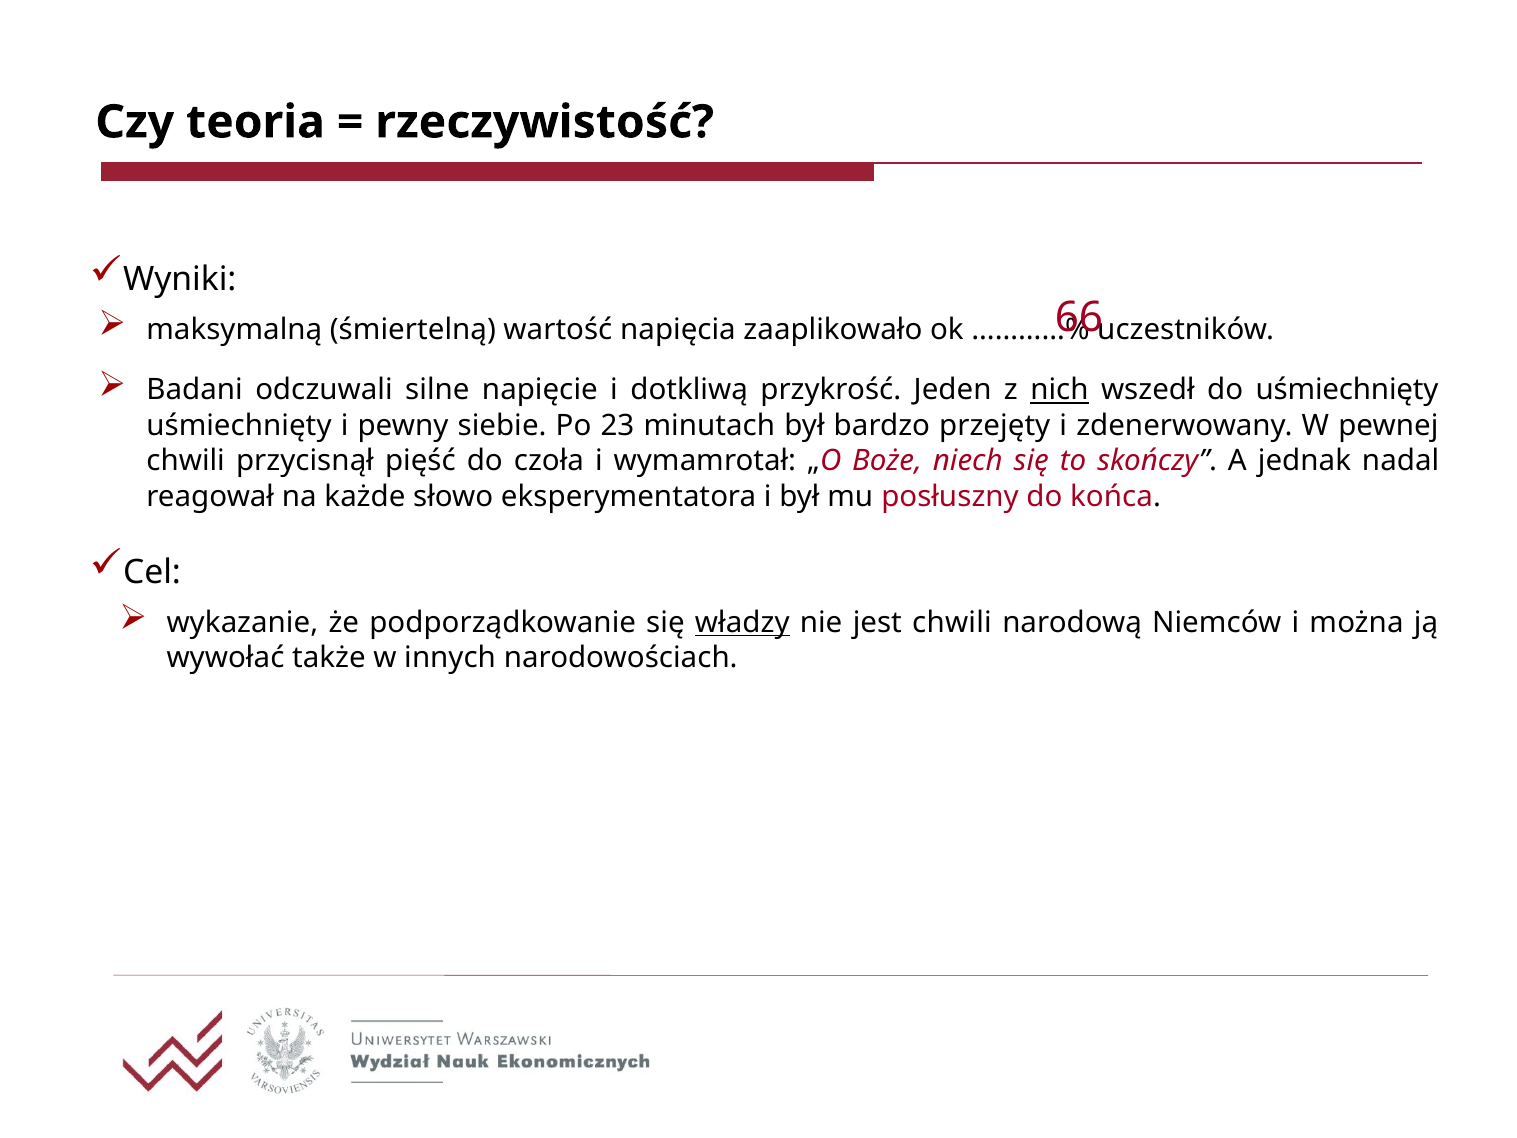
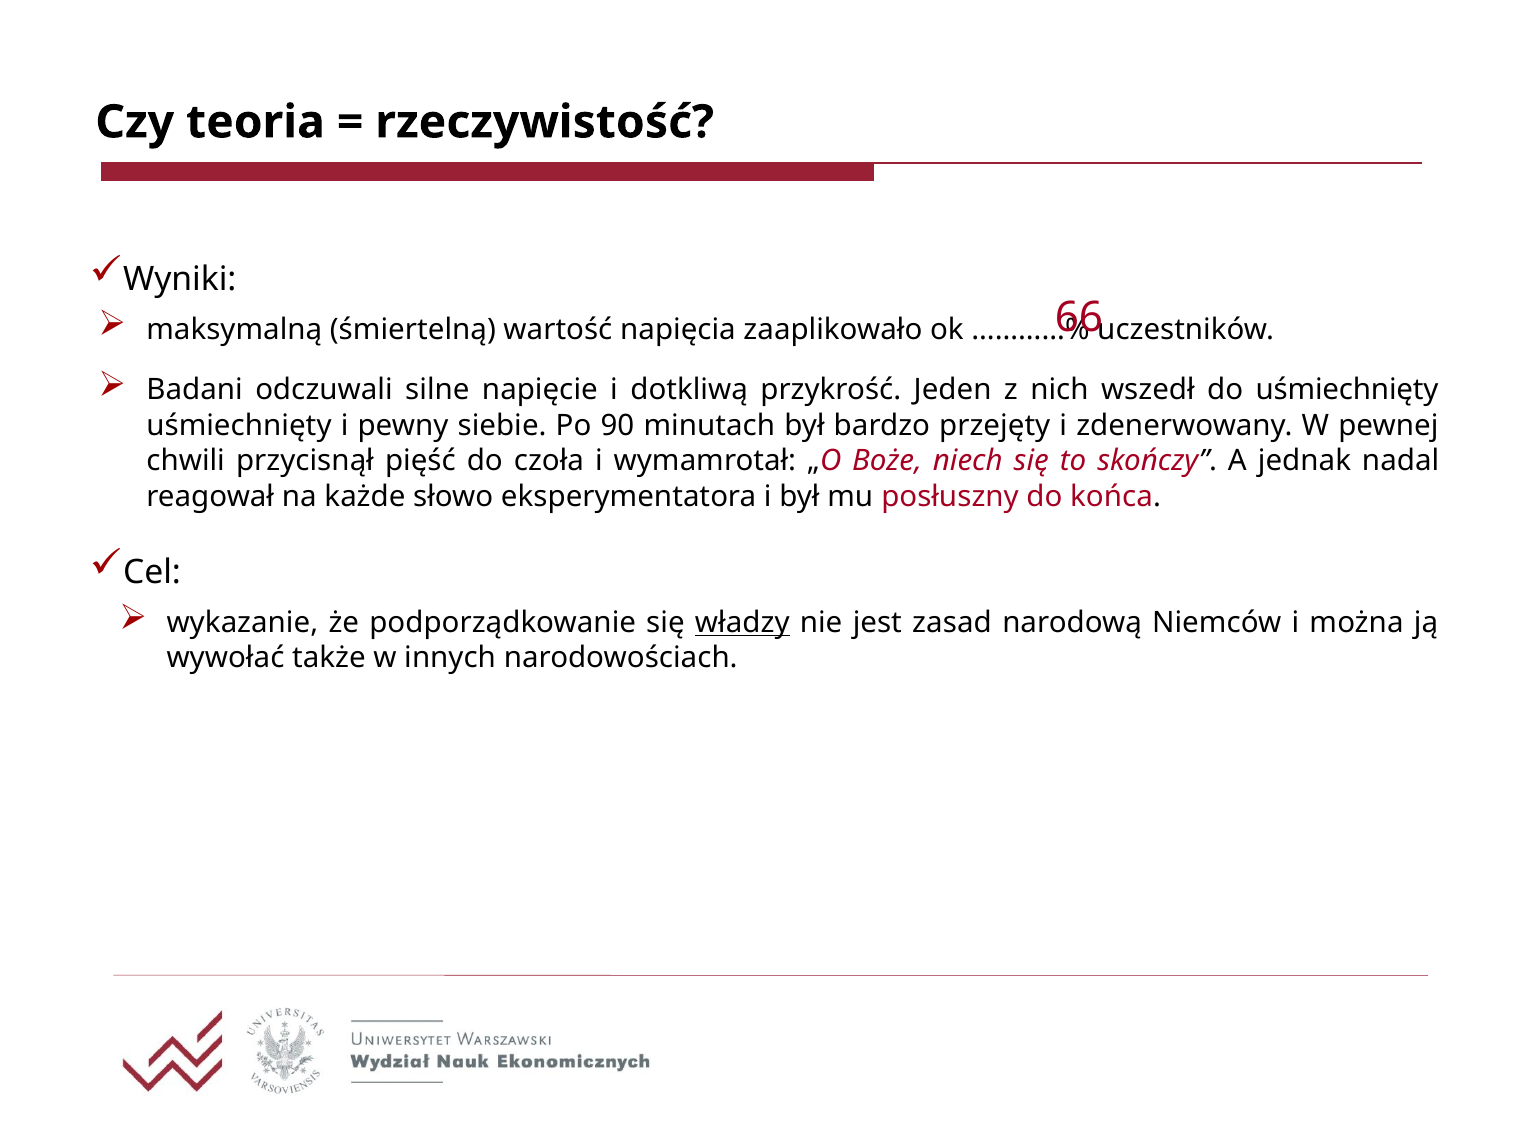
nich underline: present -> none (1059, 390)
23: 23 -> 90 (617, 425)
jest chwili: chwili -> zasad (952, 623)
